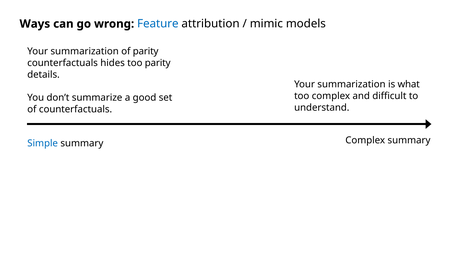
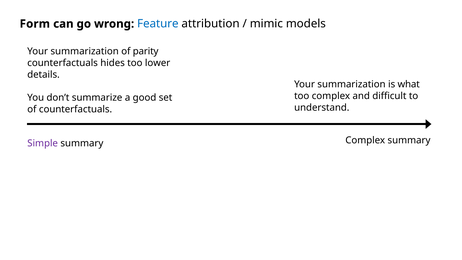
Ways: Ways -> Form (35, 24)
too parity: parity -> lower (158, 63)
Simple colour: blue -> purple (43, 143)
